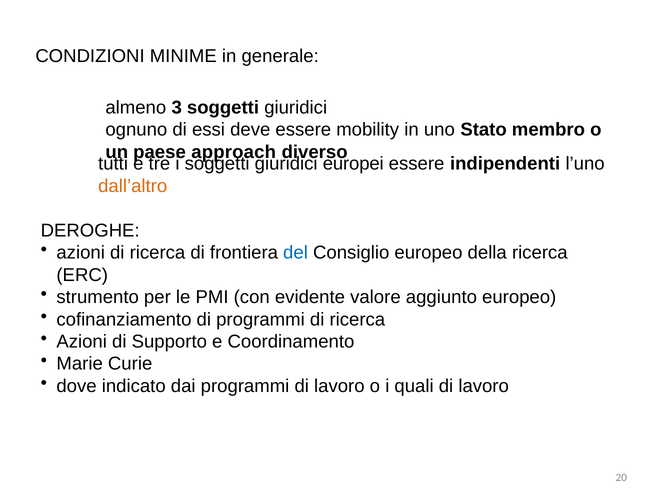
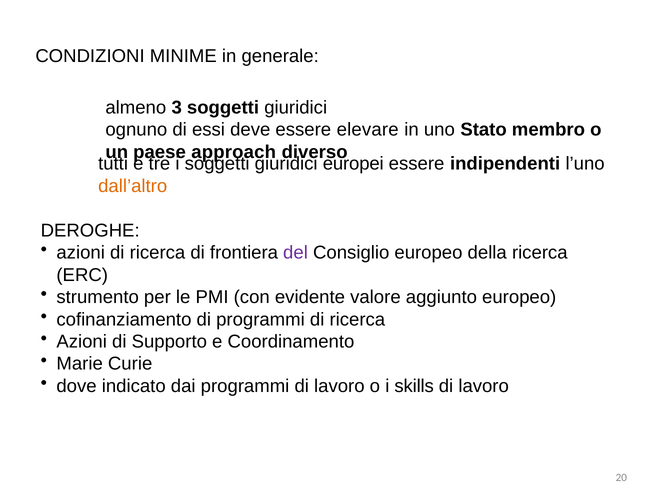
mobility: mobility -> elevare (368, 130)
del colour: blue -> purple (295, 253)
quali: quali -> skills (414, 386)
